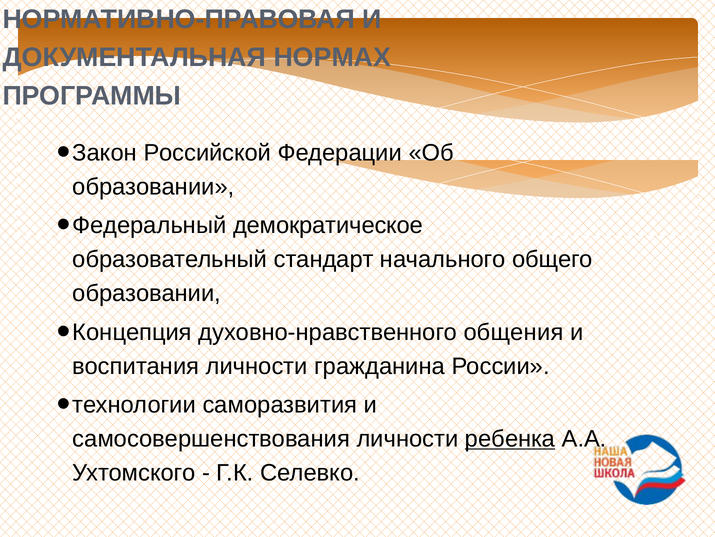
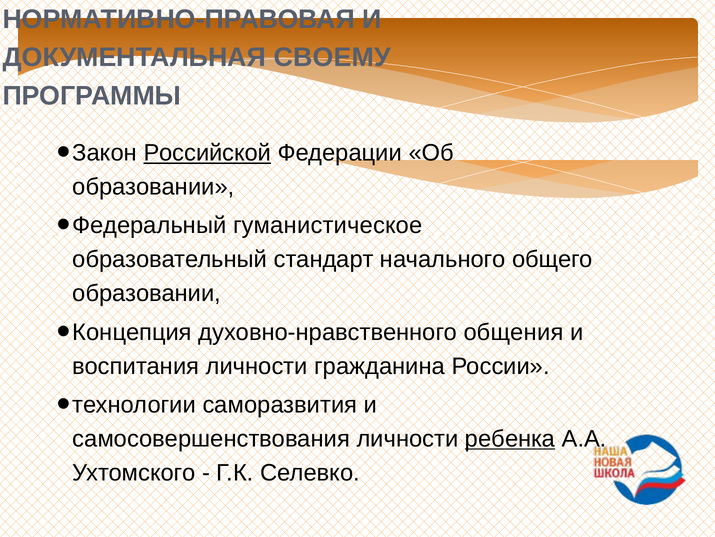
НОРМАХ: НОРМАХ -> СВОЕМУ (332, 57)
Российской underline: none -> present (207, 153)
демократическое: демократическое -> гуманистическое (328, 225)
